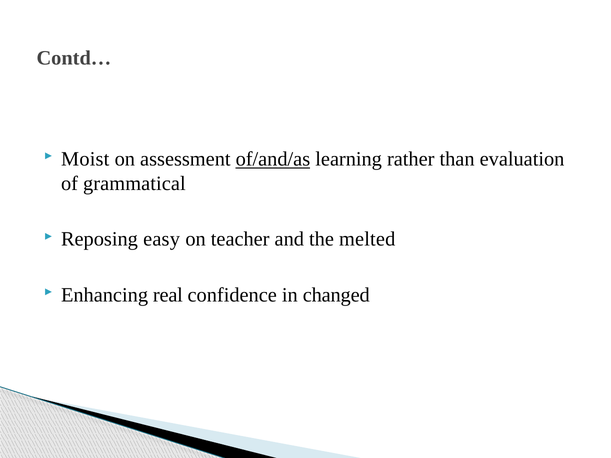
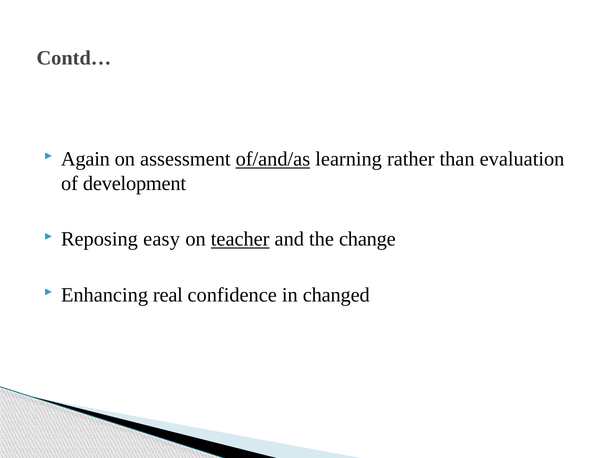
Moist: Moist -> Again (85, 159)
grammatical: grammatical -> development (135, 184)
teacher underline: none -> present (240, 239)
melted: melted -> change (367, 239)
